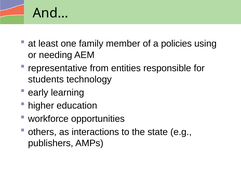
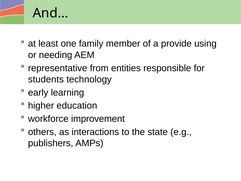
policies: policies -> provide (176, 44)
opportunities: opportunities -> improvement (98, 119)
